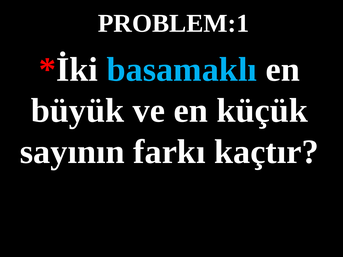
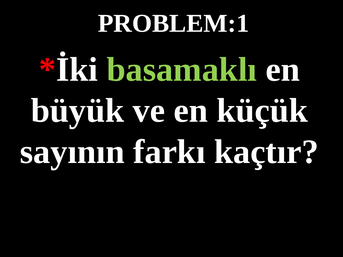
basamaklı colour: light blue -> light green (182, 70)
